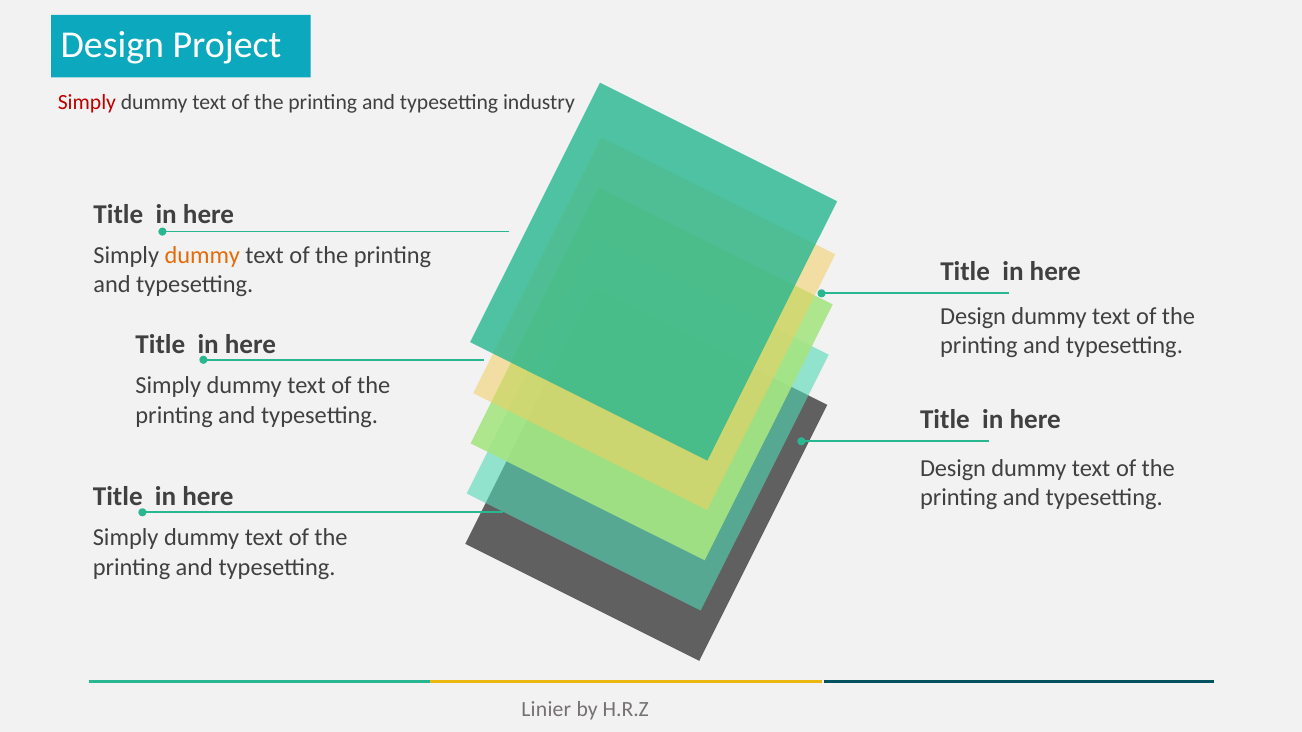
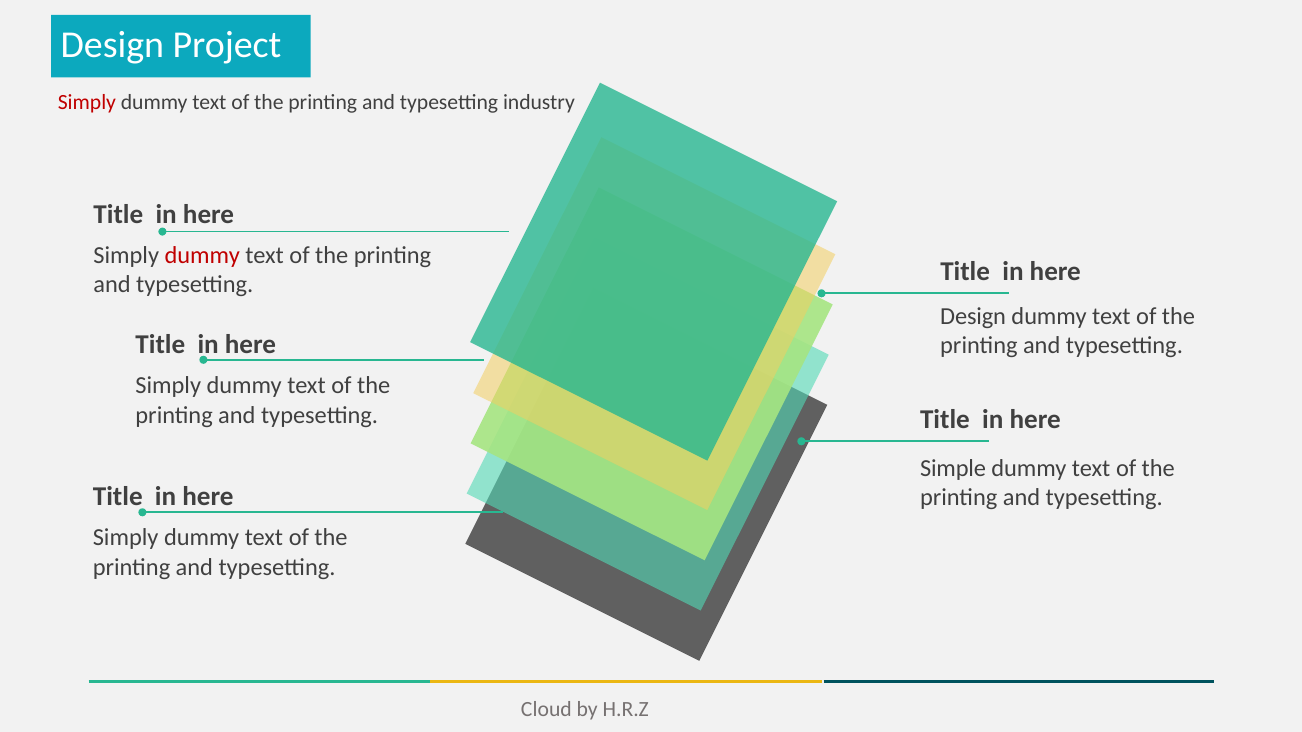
dummy colour: orange -> red (202, 256)
Design: Design -> Simple (953, 469)
Linier: Linier -> Cloud (546, 709)
